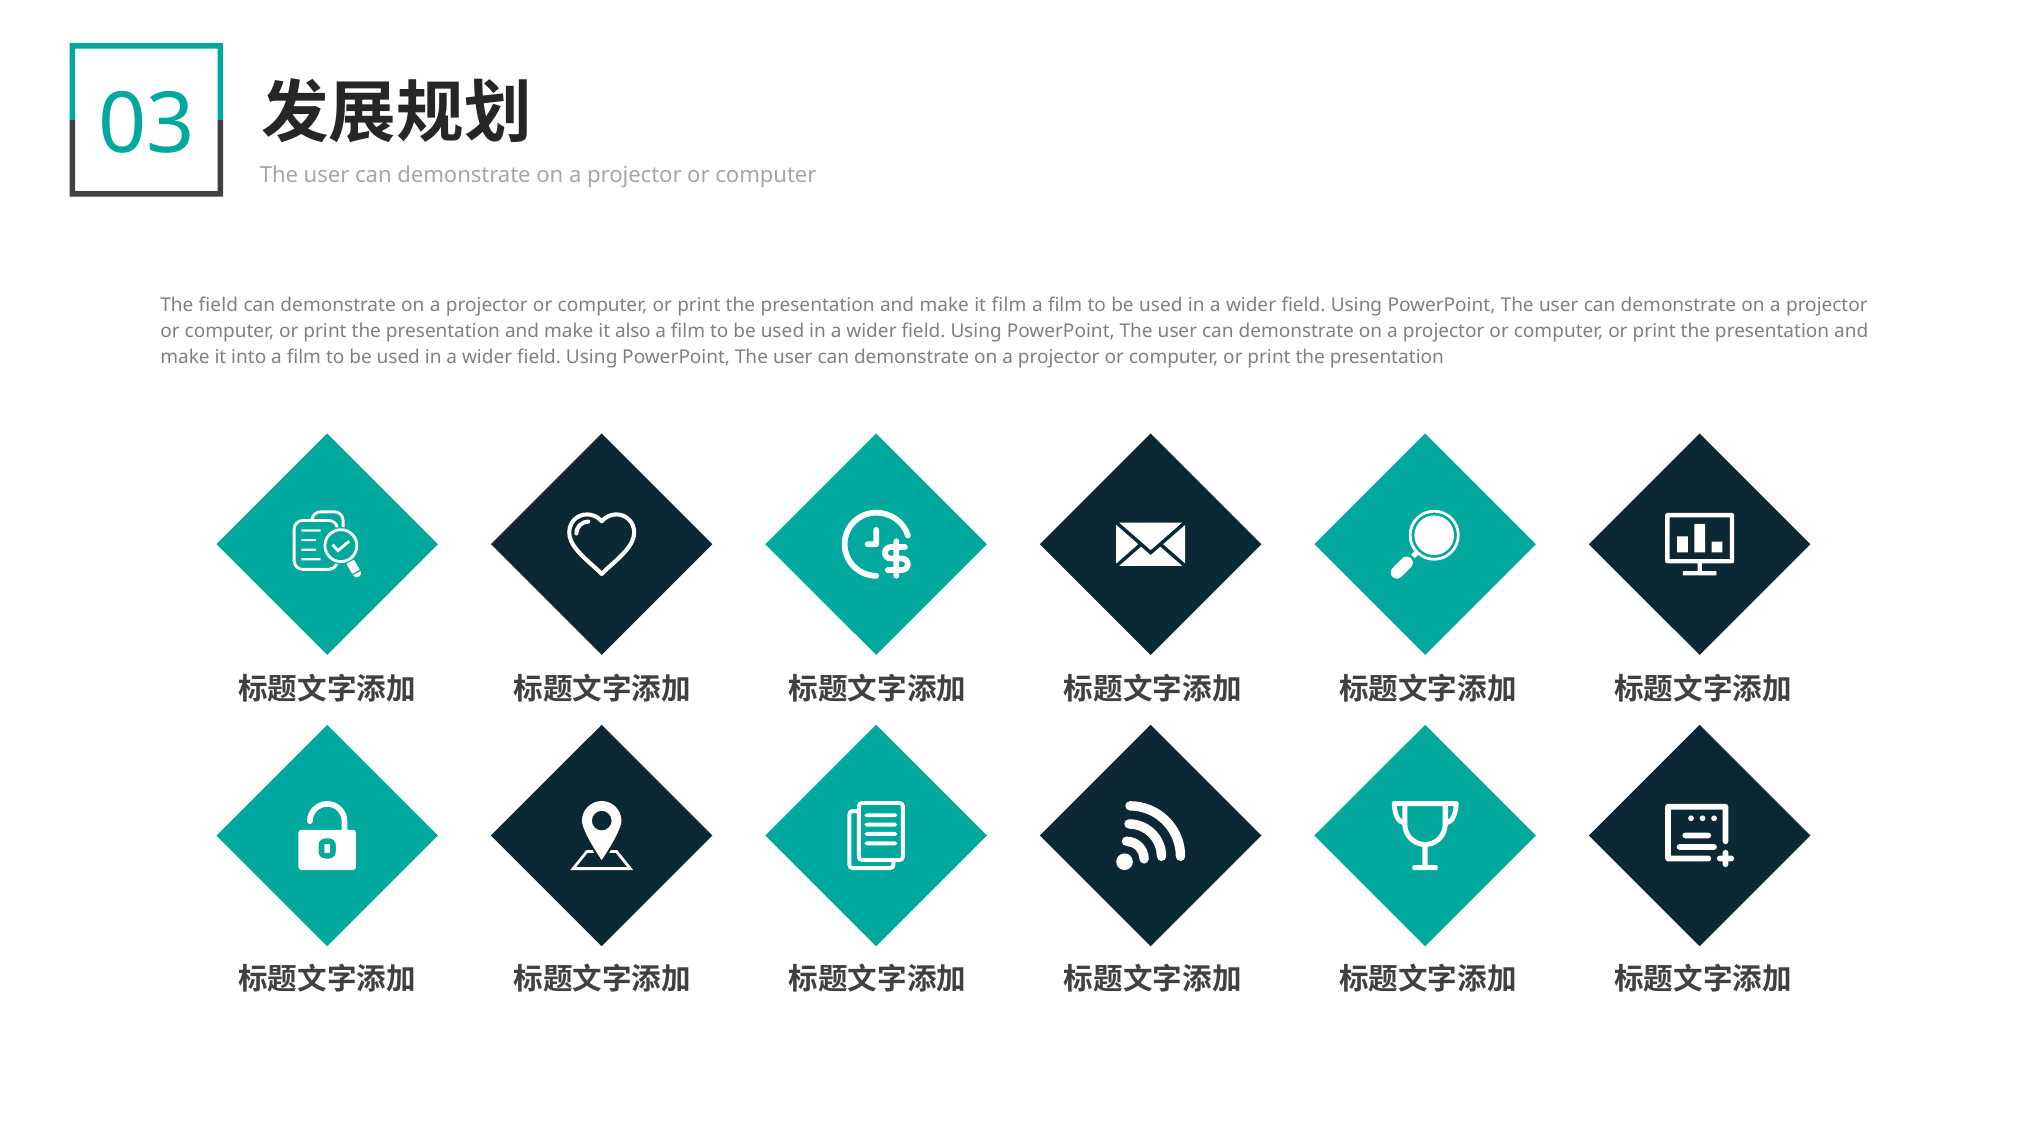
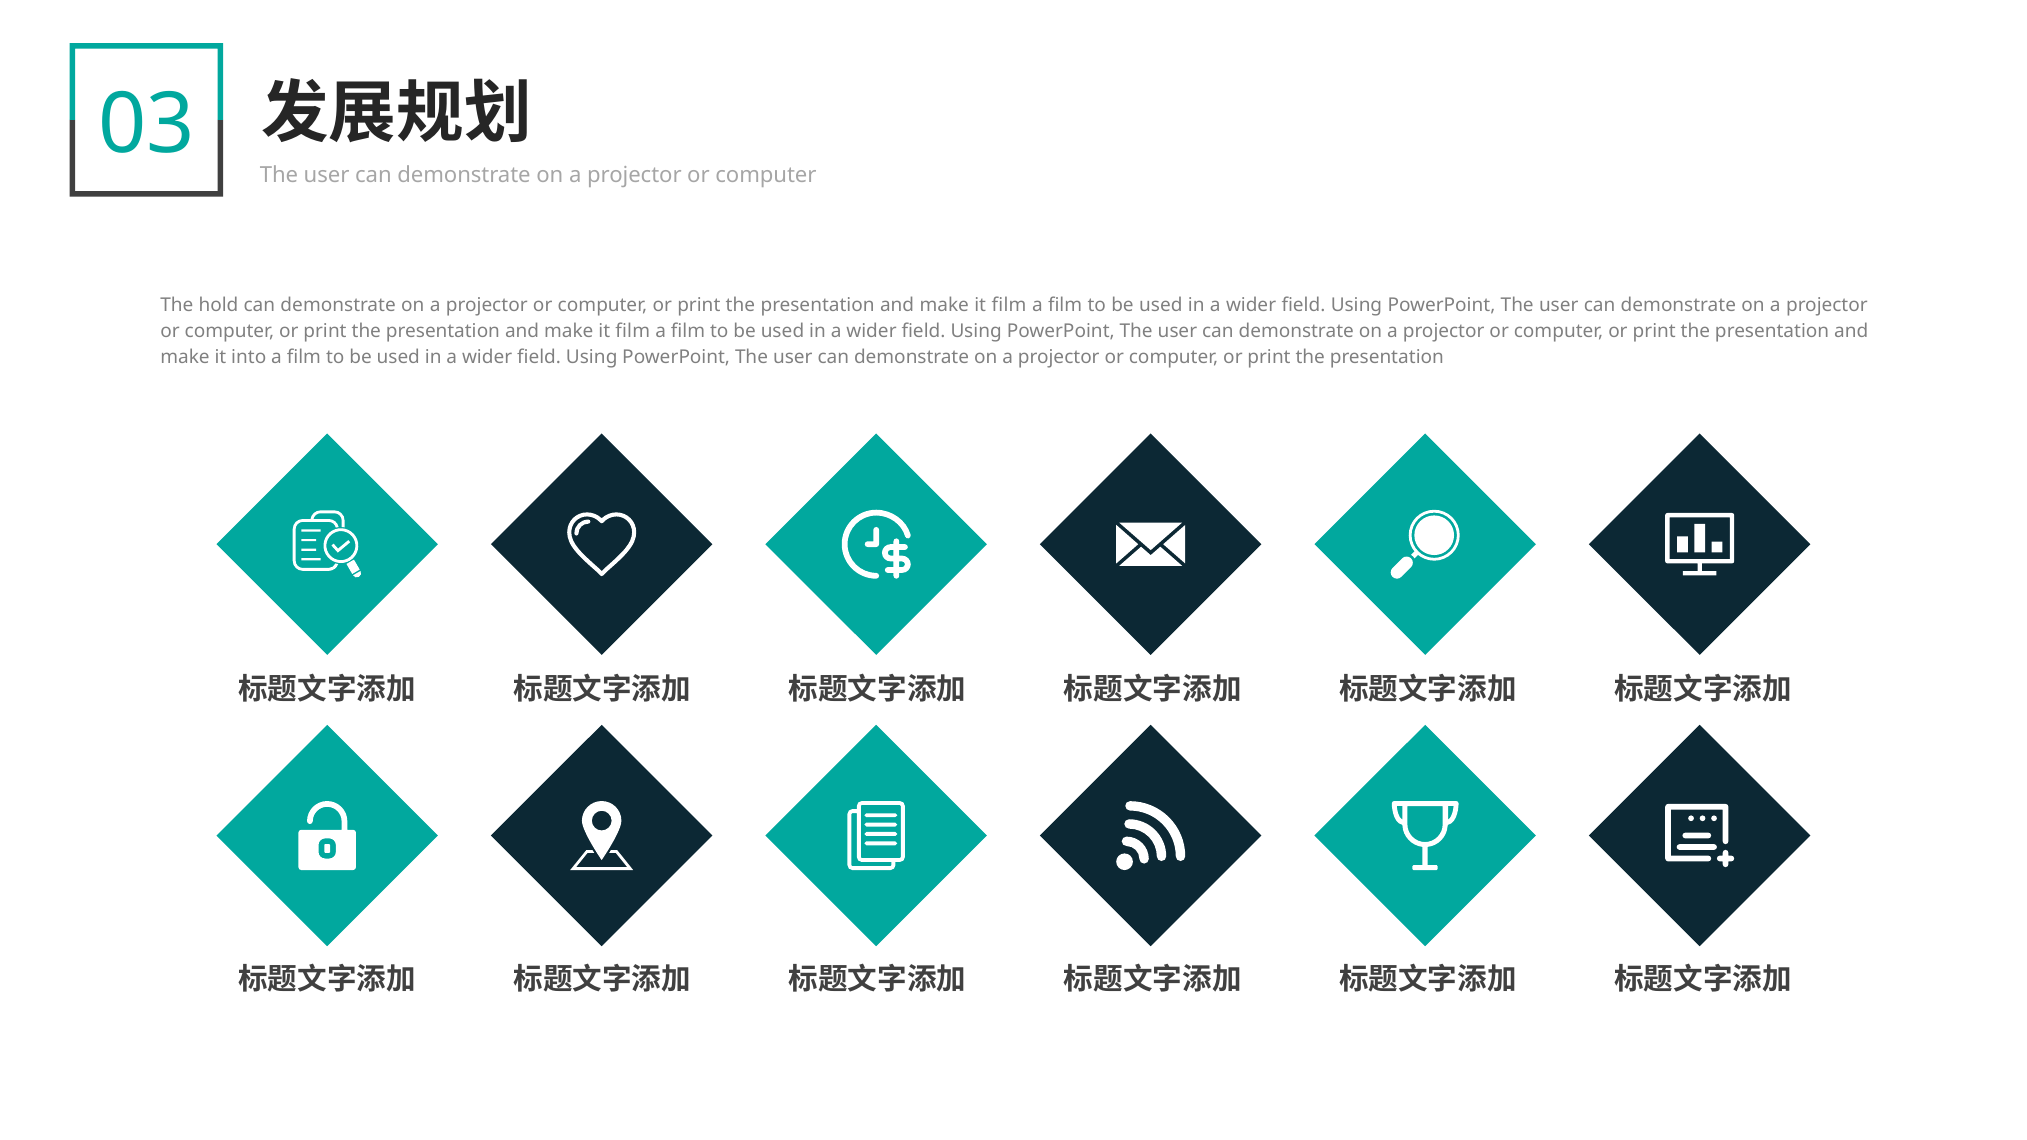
The field: field -> hold (218, 305)
also: also -> film (633, 331)
